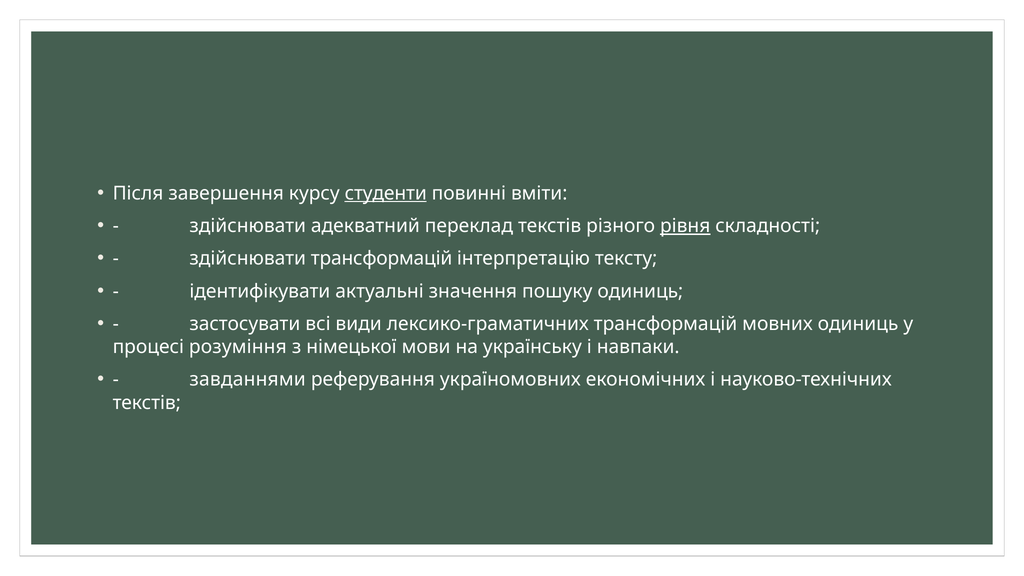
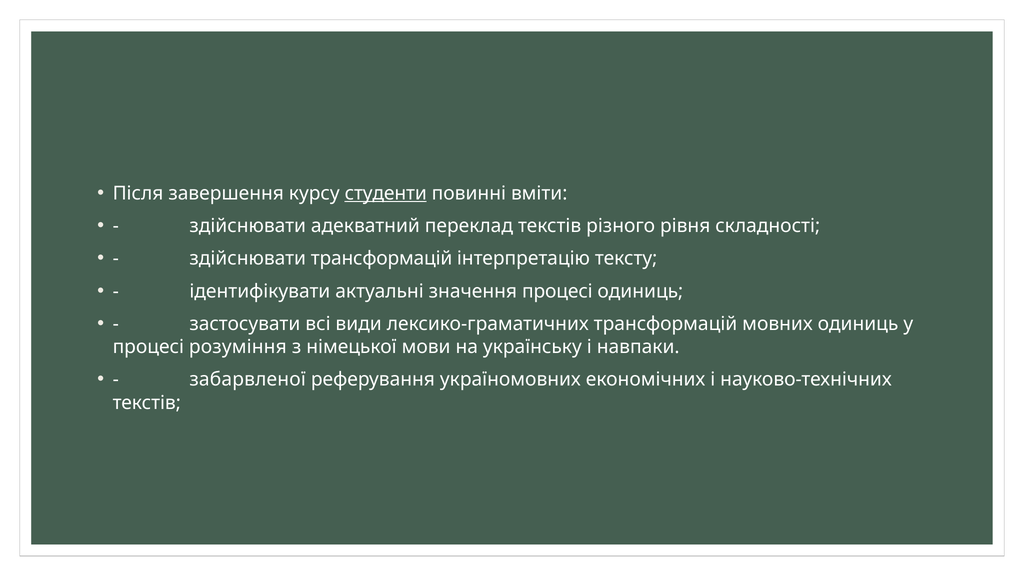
рівня underline: present -> none (685, 226)
значення пошуку: пошуку -> процесі (557, 291)
завданнями: завданнями -> забарвленої (248, 380)
